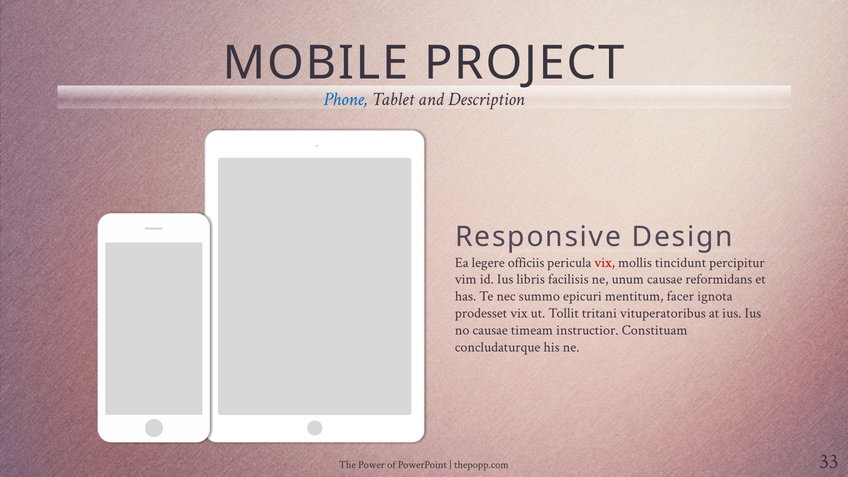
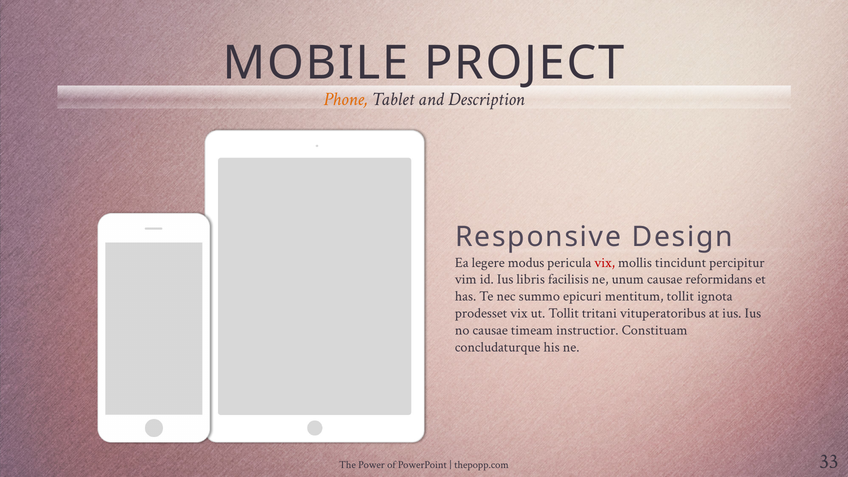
Phone colour: blue -> orange (346, 99)
officiis: officiis -> modus (526, 262)
mentitum facer: facer -> tollit (680, 296)
